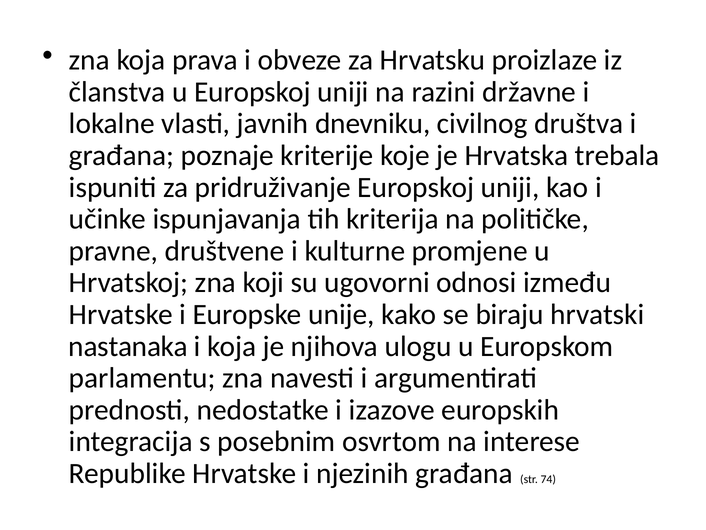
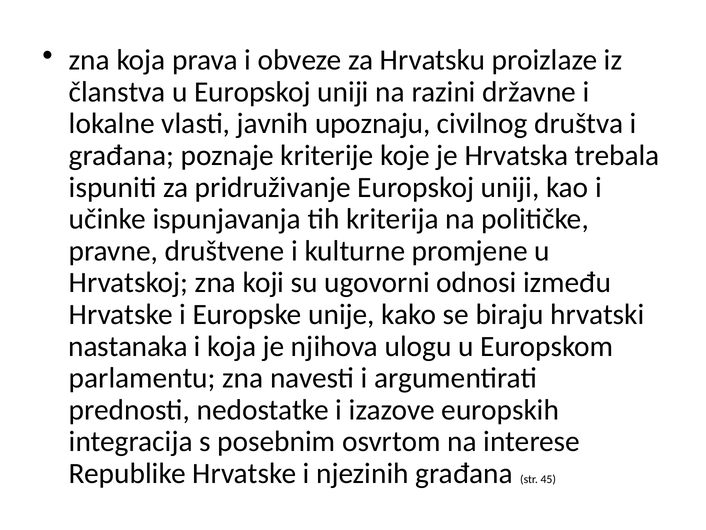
dnevniku: dnevniku -> upoznaju (373, 124)
74: 74 -> 45 (548, 479)
